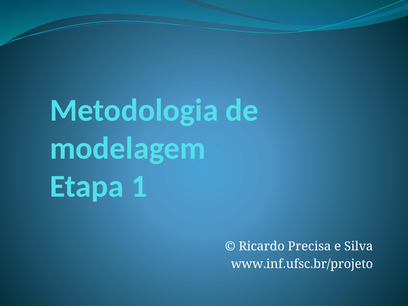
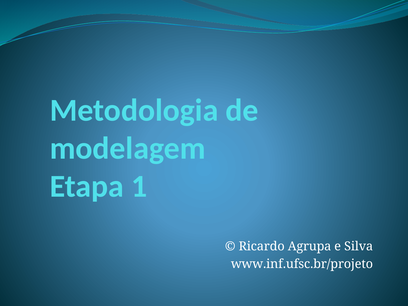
Precisa: Precisa -> Agrupa (310, 246)
